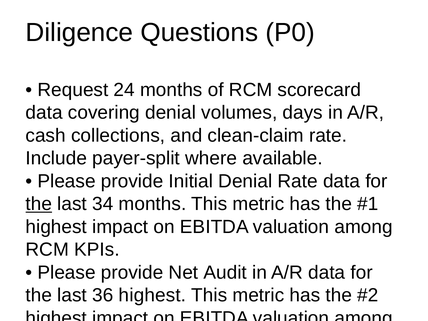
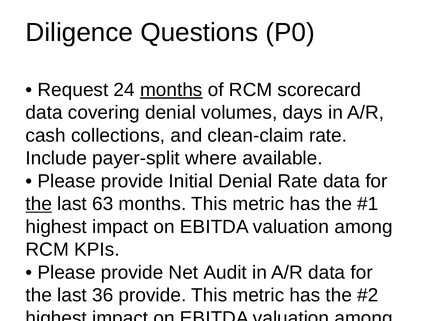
months underline: none -> present (171, 90)
34: 34 -> 63 (103, 204)
36 highest: highest -> provide (152, 295)
